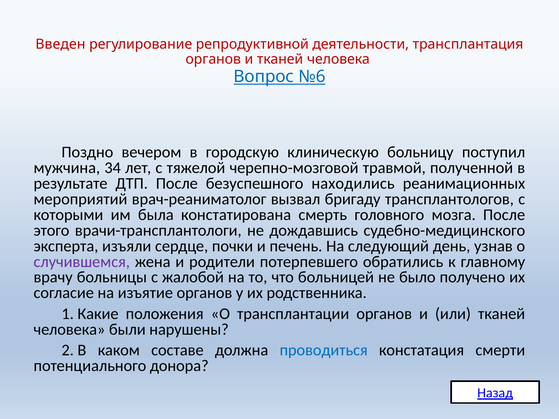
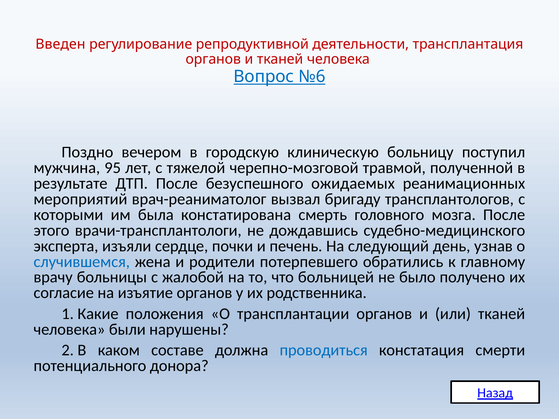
34: 34 -> 95 (113, 168)
находились: находились -> ожидаемых (353, 184)
случившемся colour: purple -> blue (82, 262)
